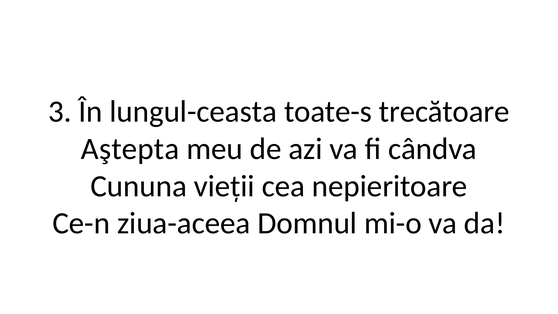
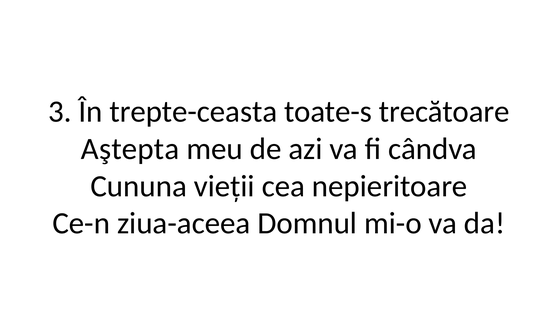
lungul-ceasta: lungul-ceasta -> trepte-ceasta (193, 112)
